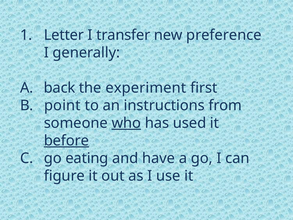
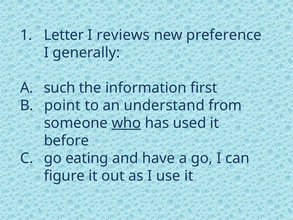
transfer: transfer -> reviews (123, 35)
back: back -> such (60, 88)
experiment: experiment -> information (146, 88)
instructions: instructions -> understand (164, 105)
before underline: present -> none (66, 140)
